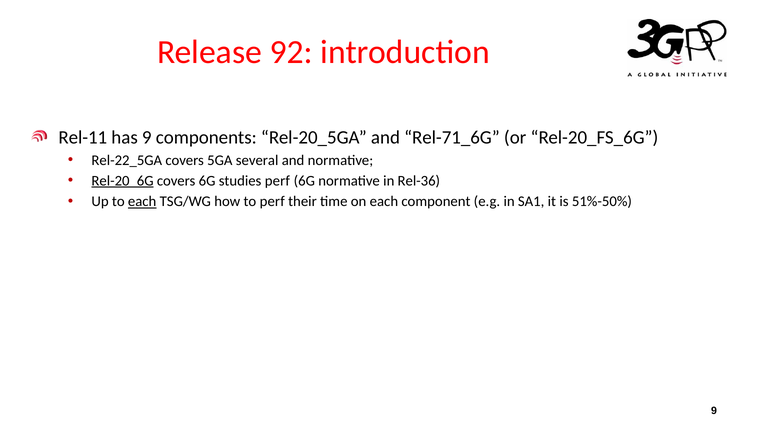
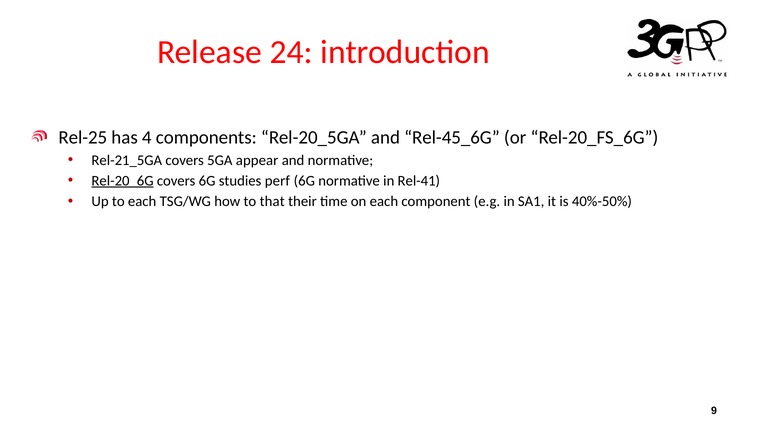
92: 92 -> 24 (291, 52)
Rel-11: Rel-11 -> Rel-25 (83, 137)
has 9: 9 -> 4 (147, 137)
Rel-71_6G: Rel-71_6G -> Rel-45_6G (452, 137)
Rel-22_5GA: Rel-22_5GA -> Rel-21_5GA (127, 160)
several: several -> appear (257, 160)
Rel-36: Rel-36 -> Rel-41 (419, 181)
each underline: present -> none (142, 201)
to perf: perf -> that (272, 201)
51%-50%: 51%-50% -> 40%-50% (602, 201)
